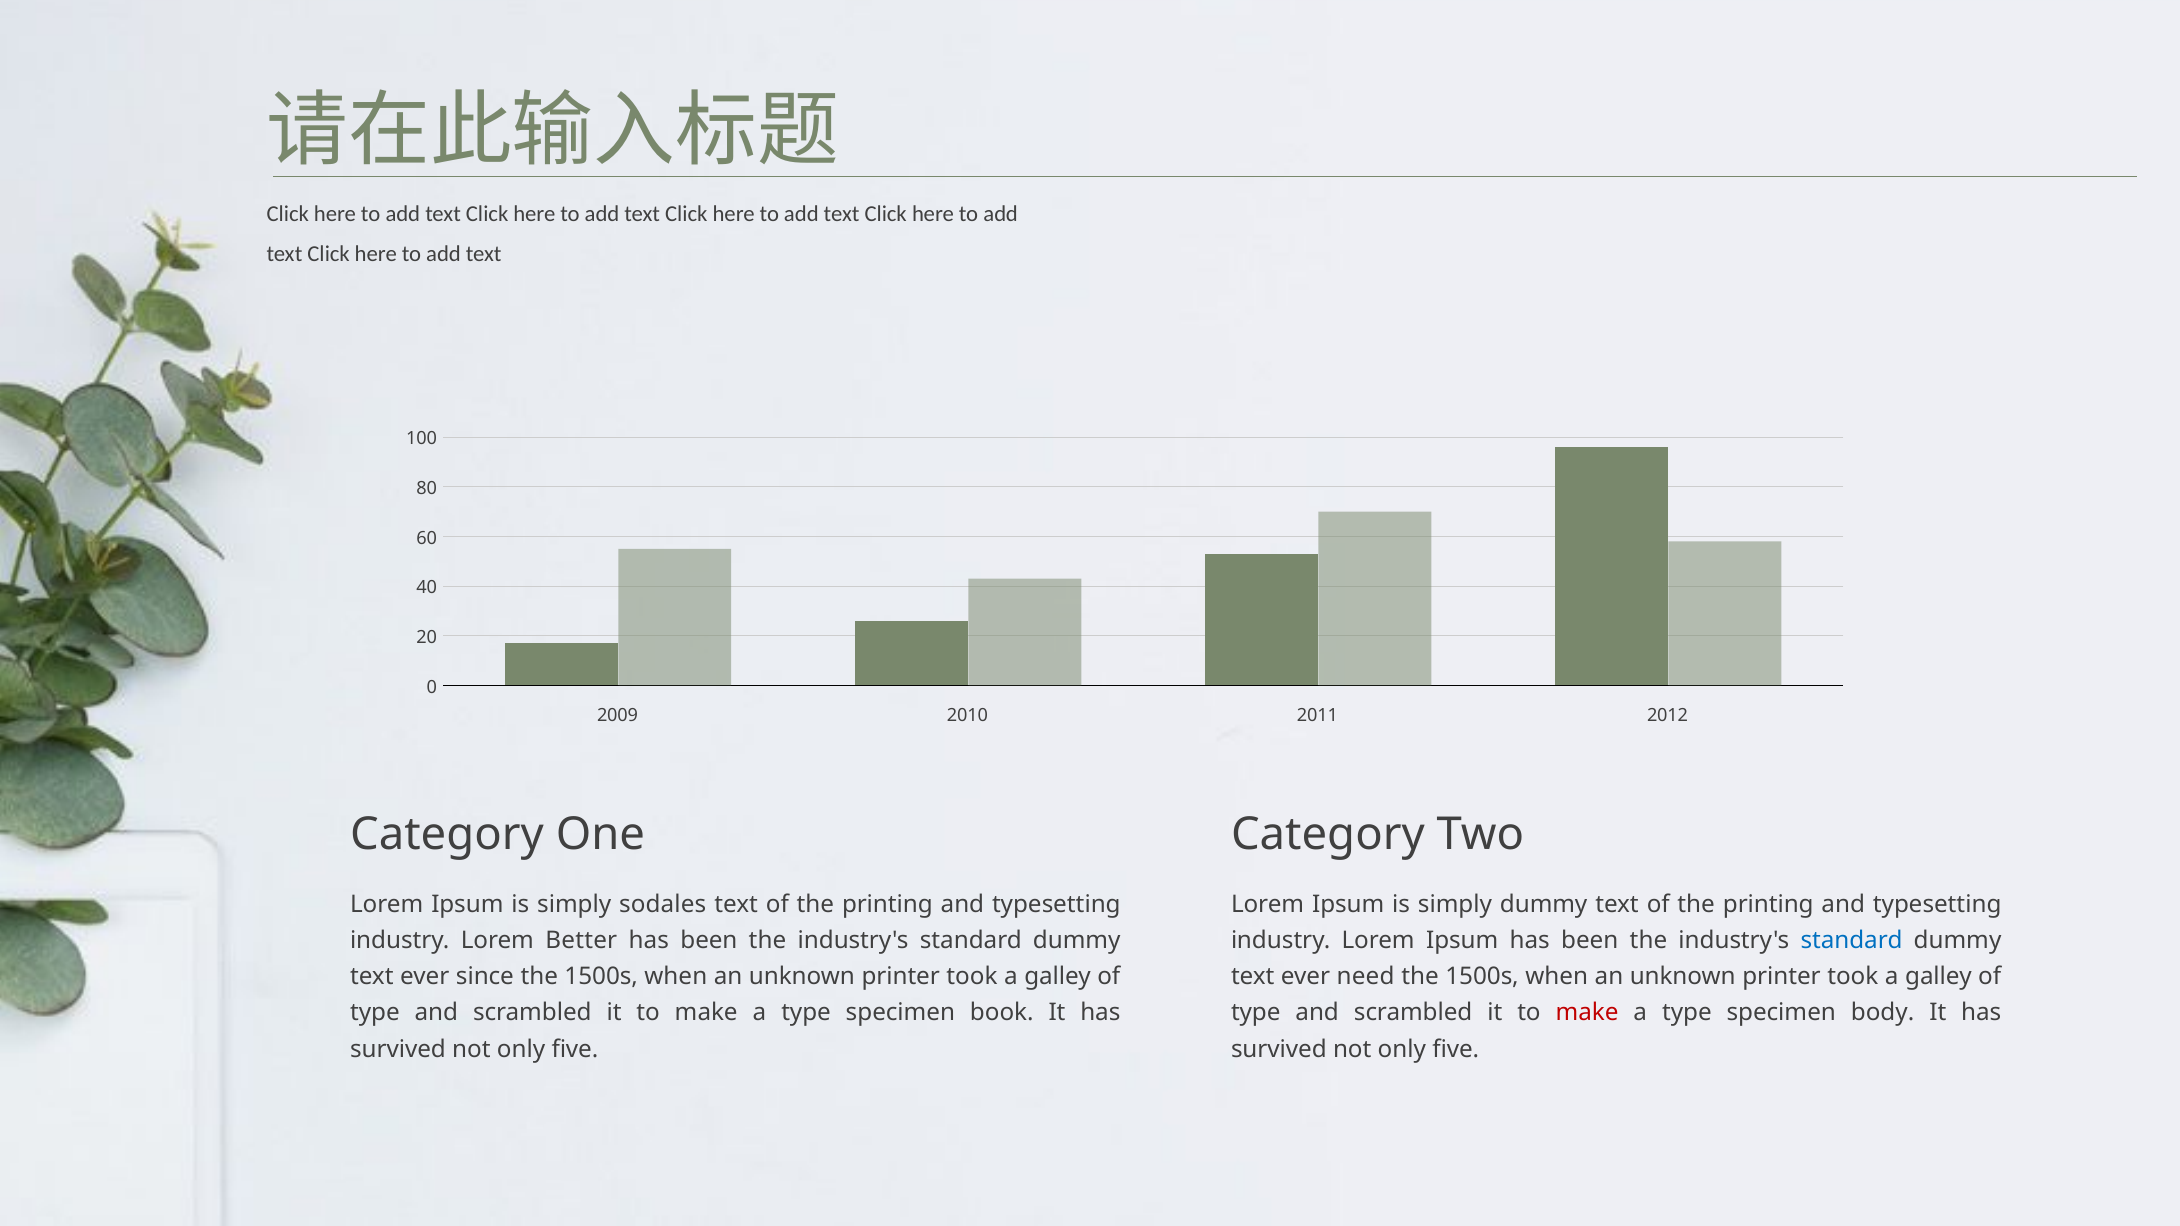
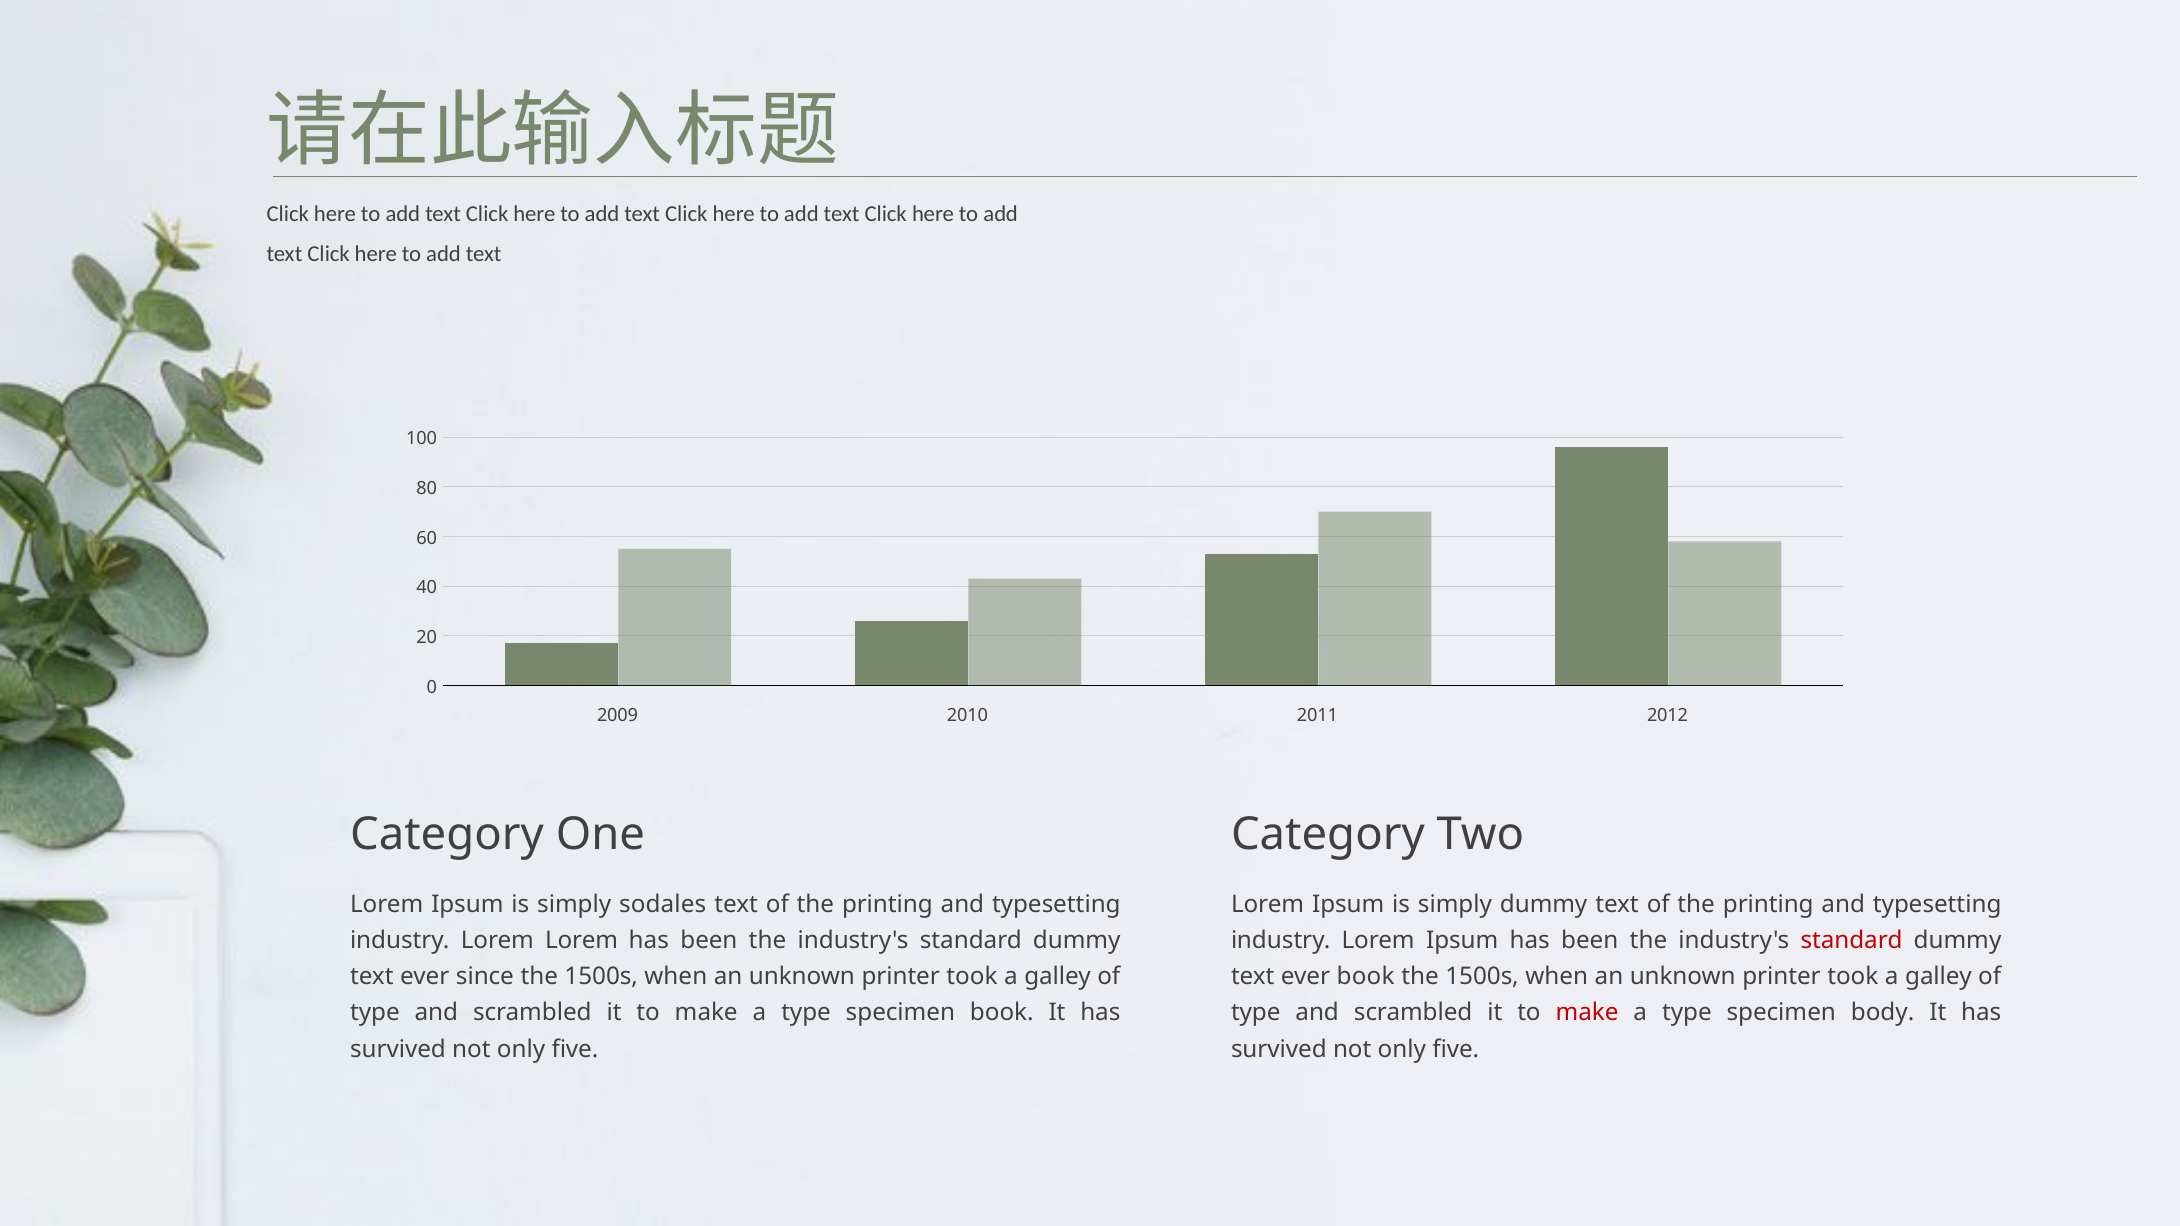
Lorem Better: Better -> Lorem (582, 941)
standard colour: blue -> red (1852, 941)
ever need: need -> book (1366, 977)
